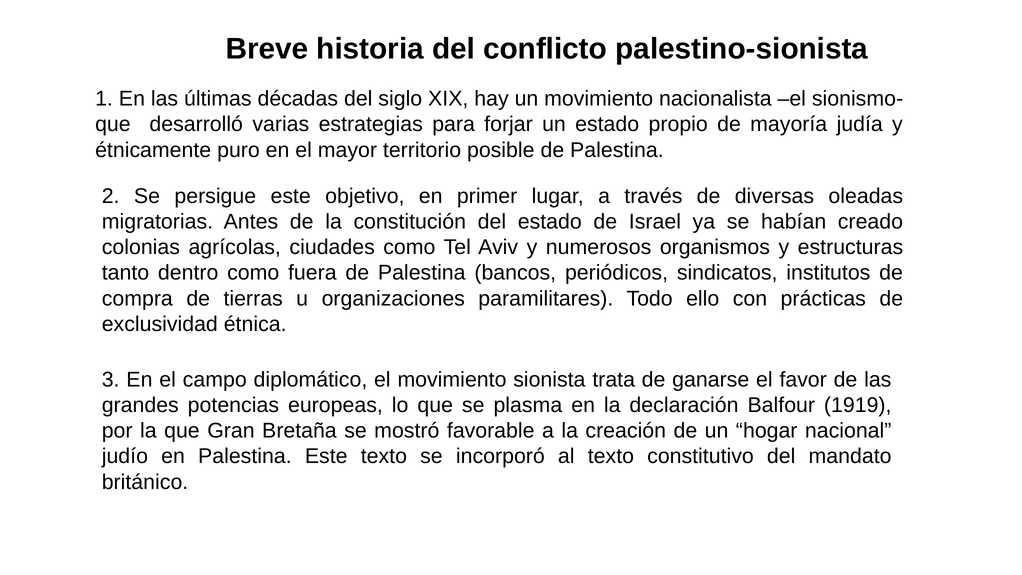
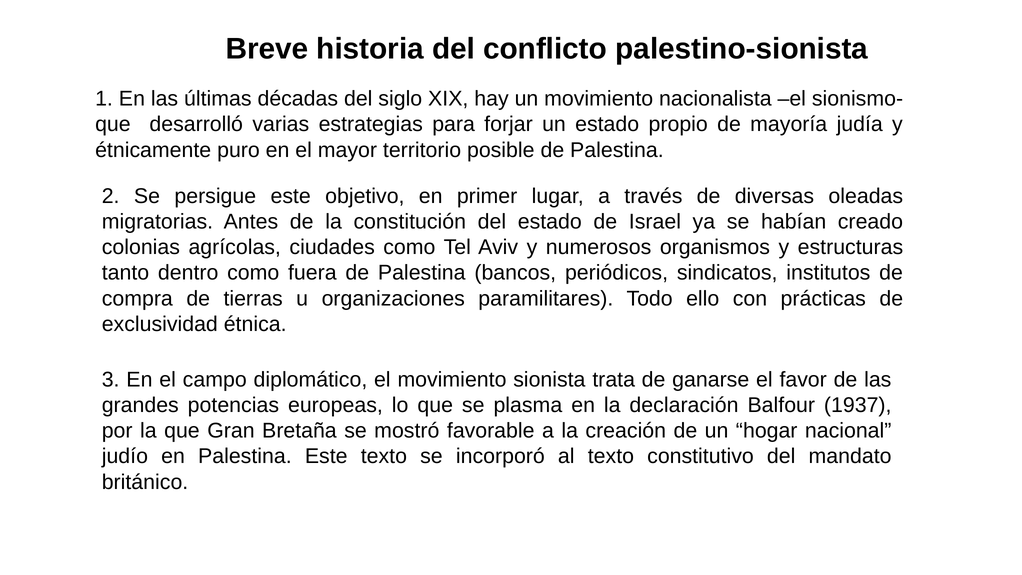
1919: 1919 -> 1937 (858, 405)
